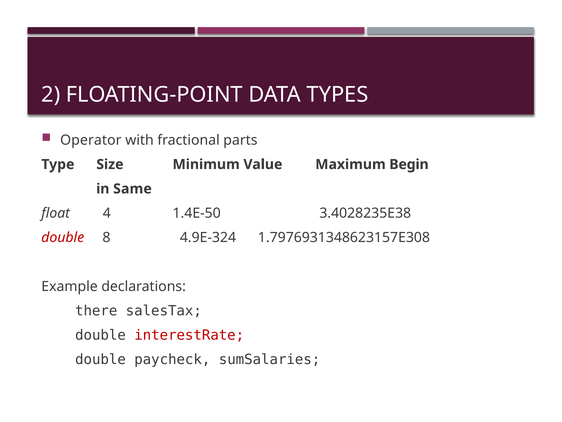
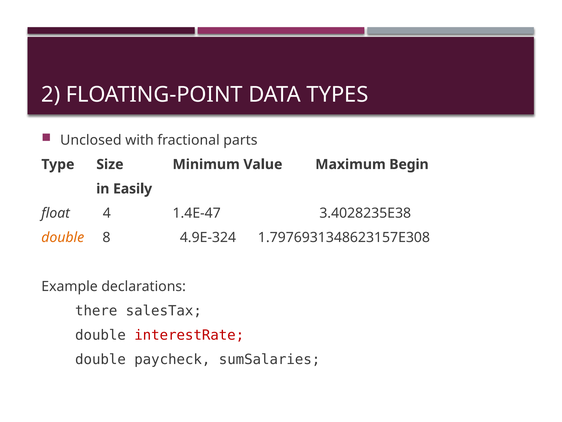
Operator: Operator -> Unclosed (91, 140)
Same: Same -> Easily (133, 189)
1.4E-50: 1.4E-50 -> 1.4E-47 (197, 213)
double colour: red -> orange (63, 237)
